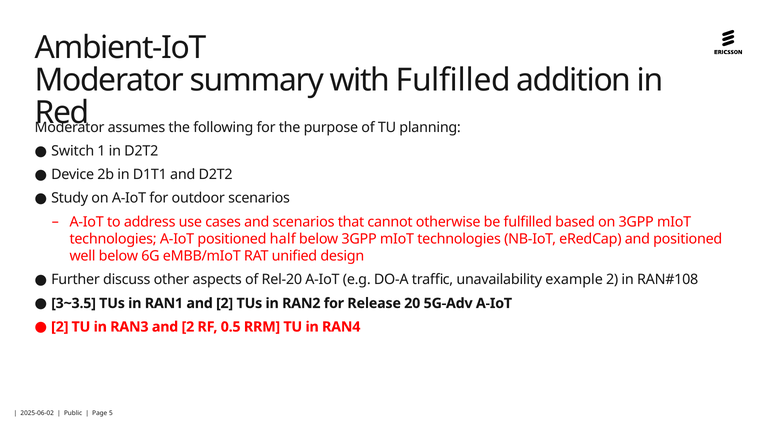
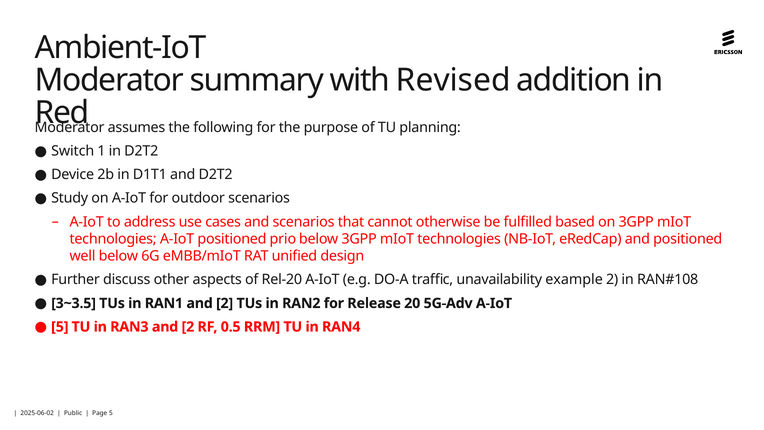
with Fulfilled: Fulfilled -> Revised (453, 80)
half: half -> prio (283, 239)
2: 2 -> 5 (60, 327)
